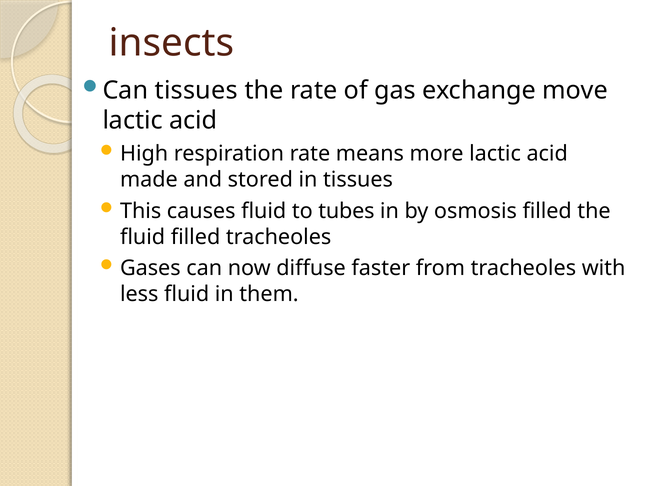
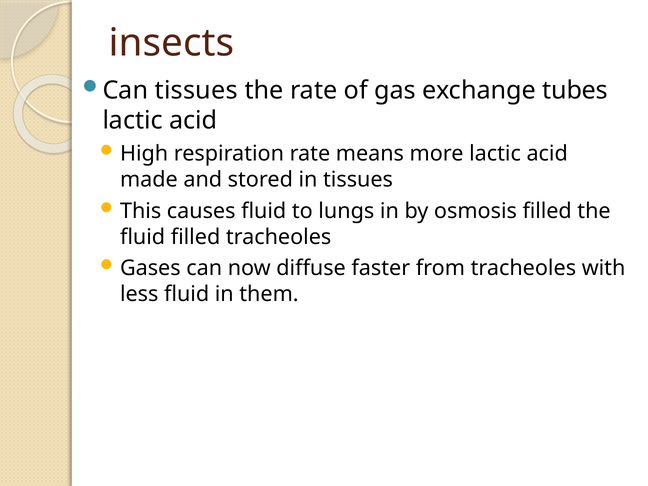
move: move -> tubes (575, 90)
tubes: tubes -> lungs (346, 211)
